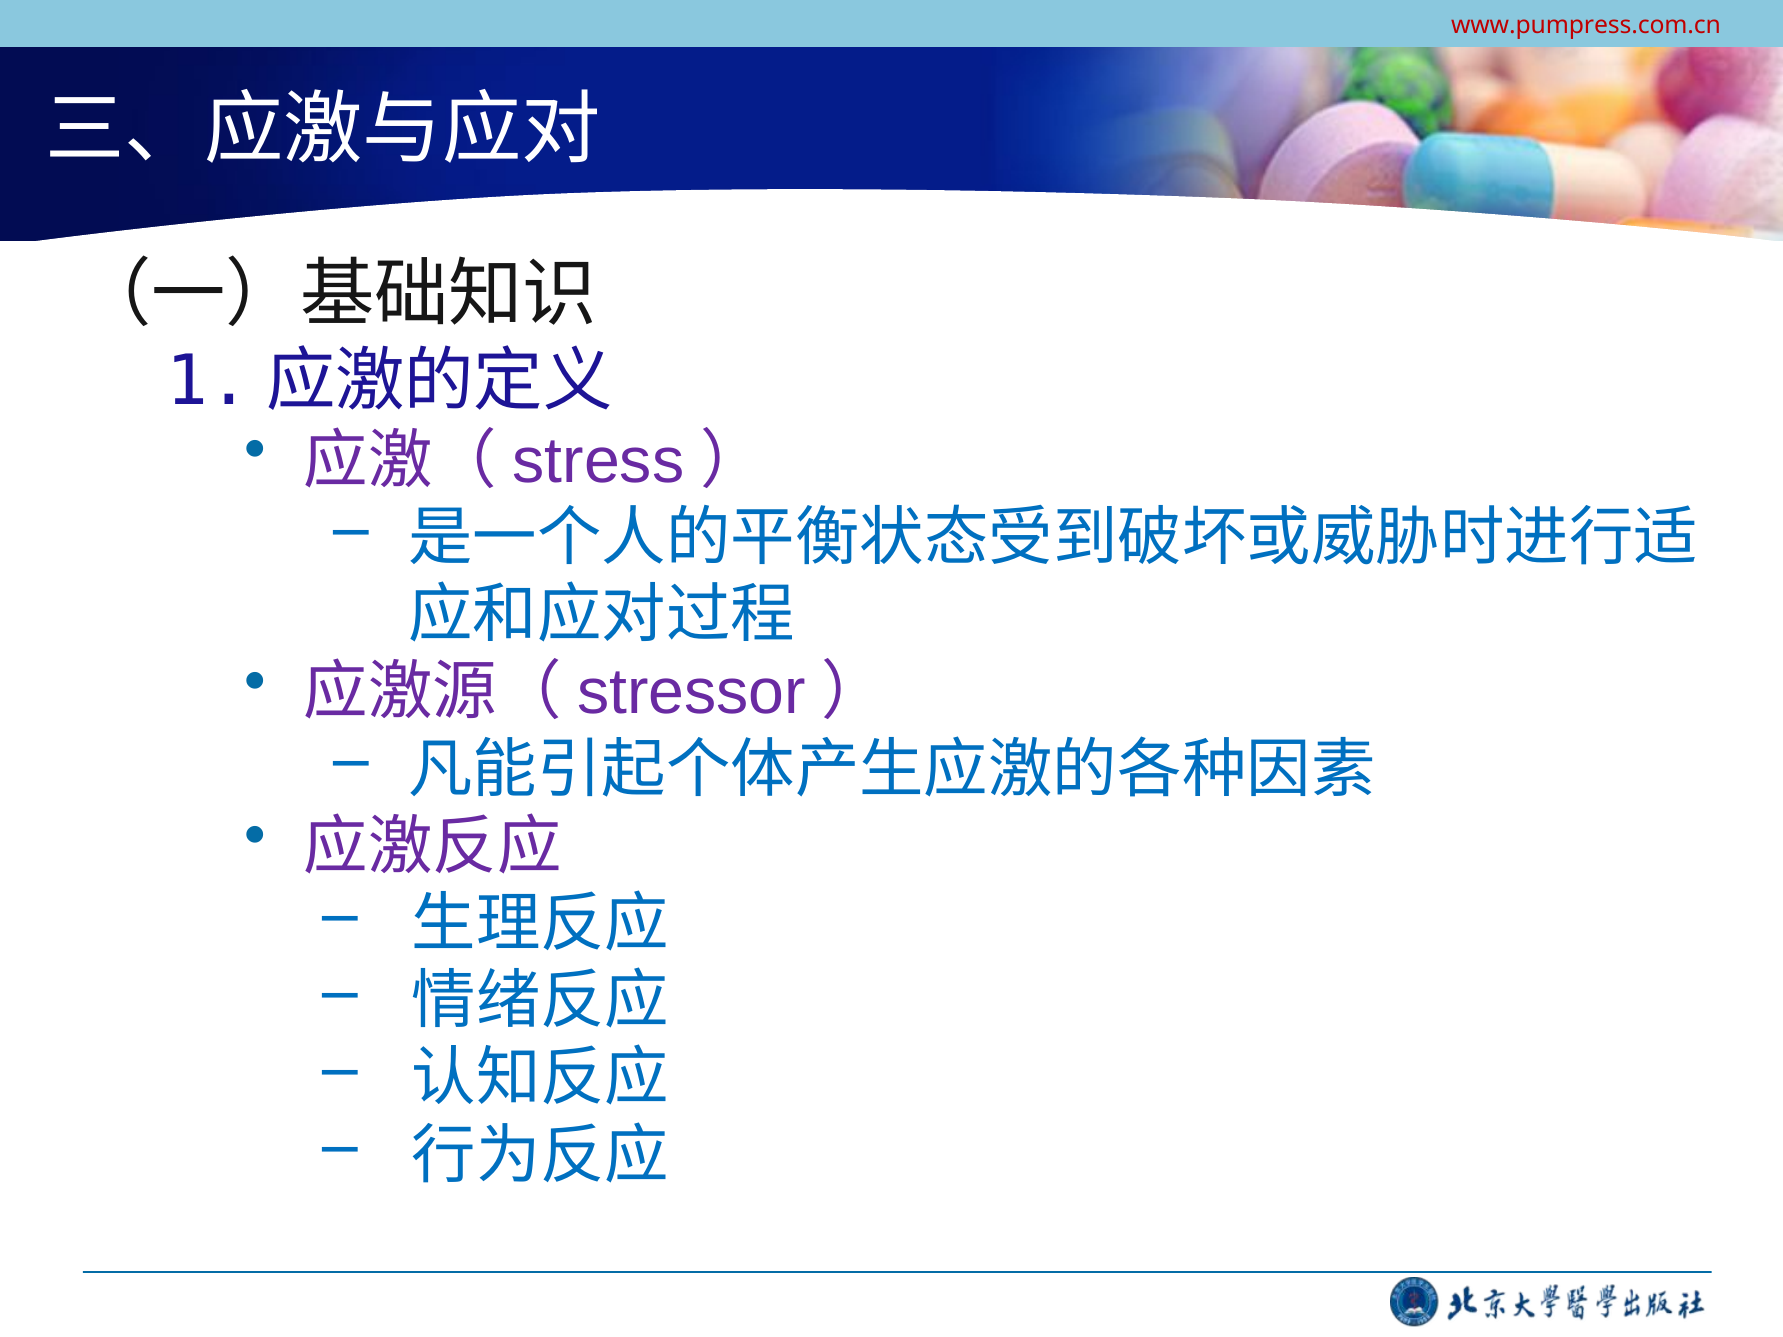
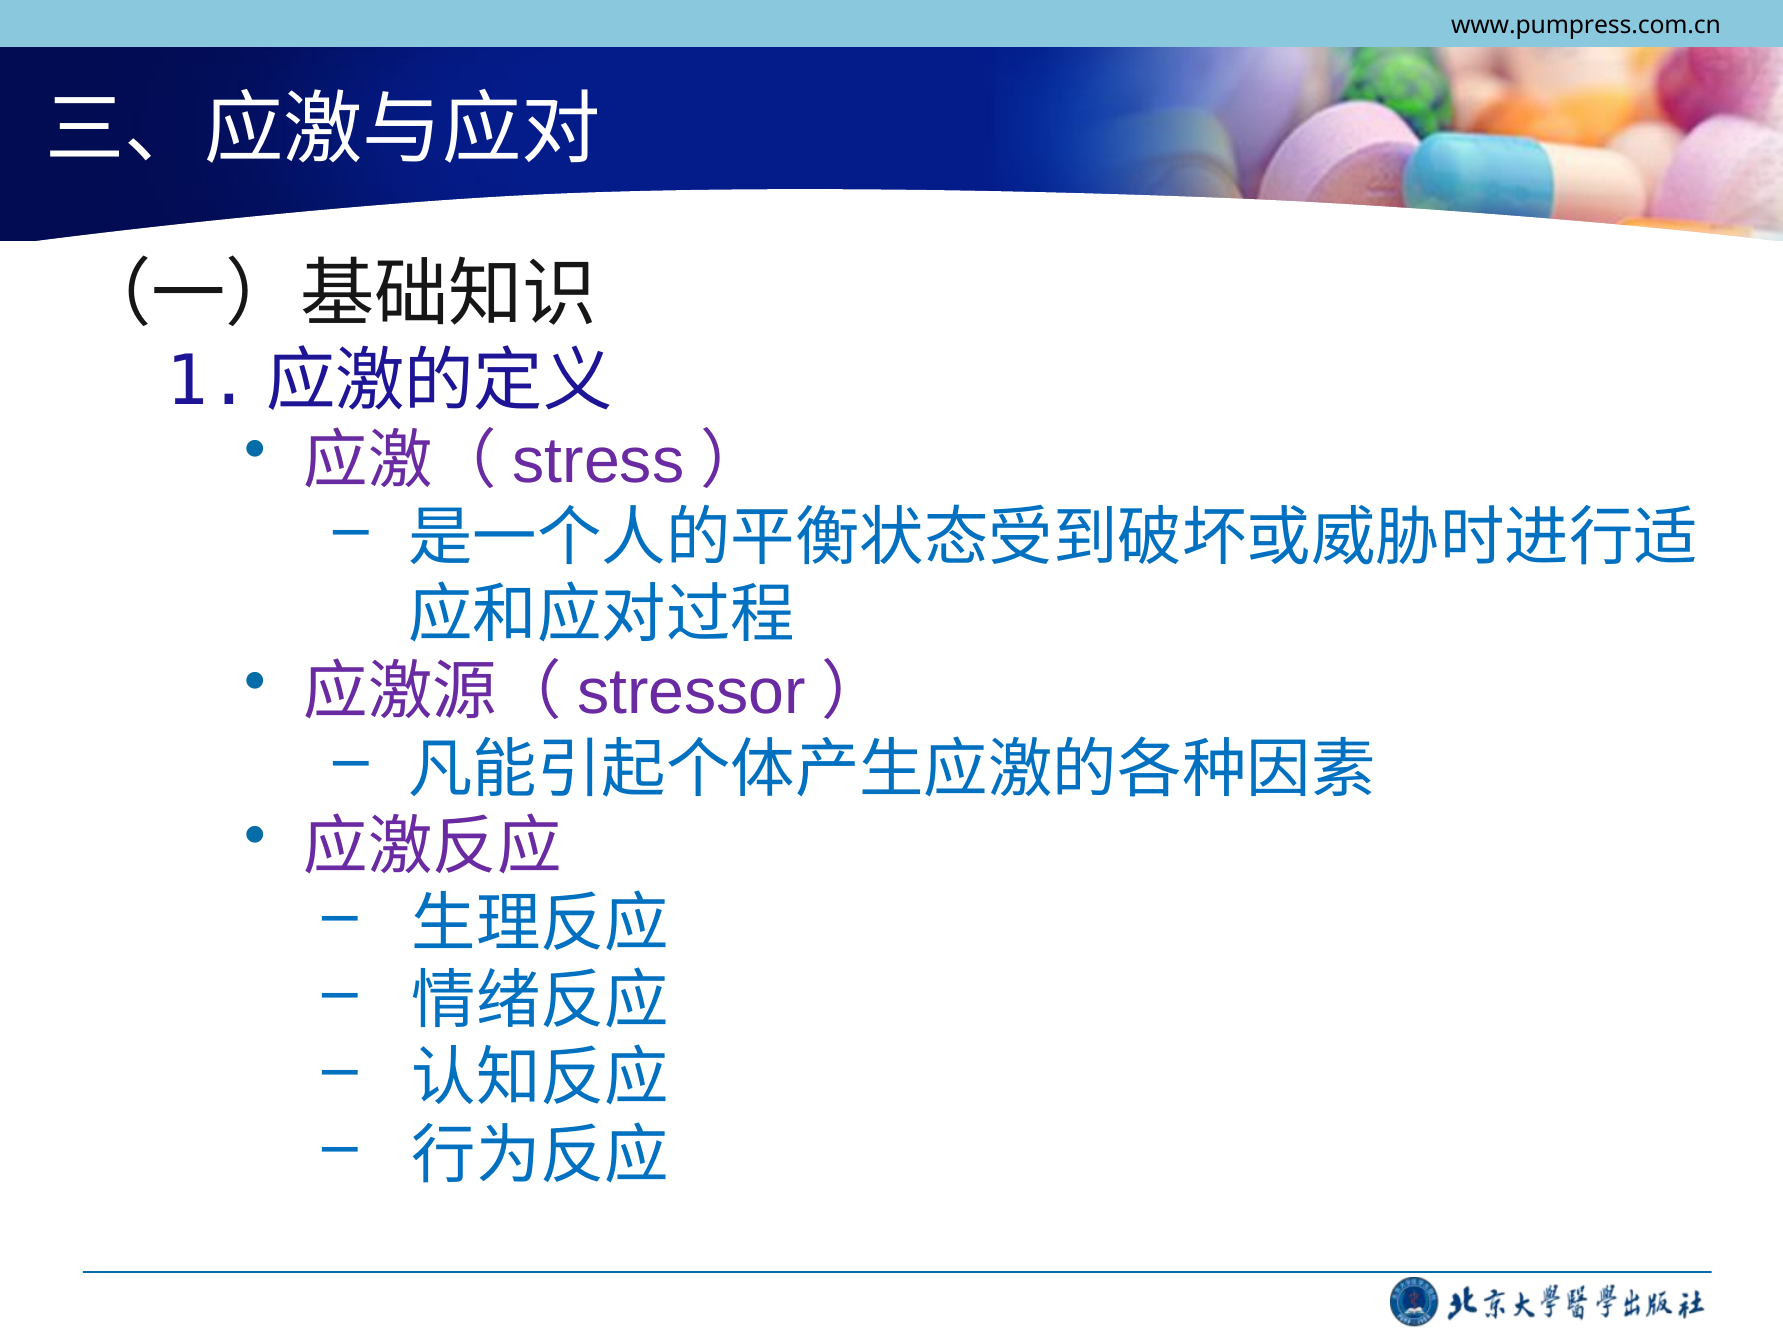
www.pumpress.com.cn colour: red -> black (1586, 26)
